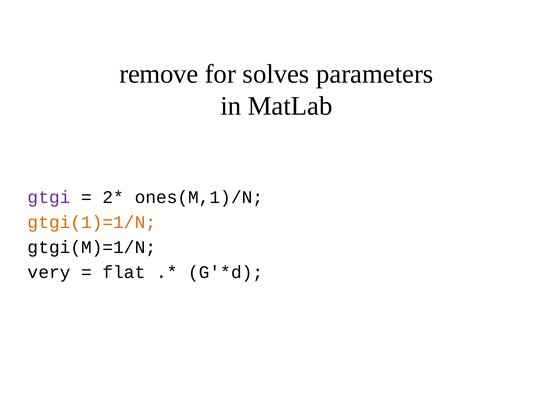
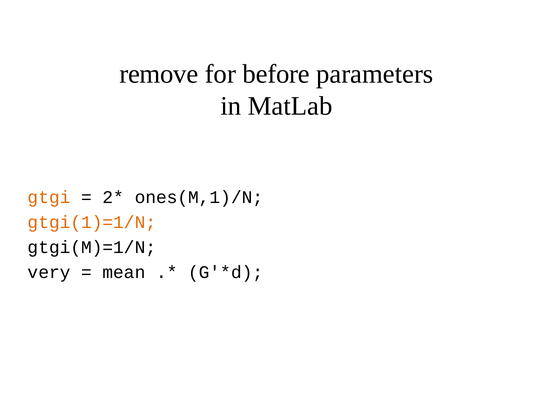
solves: solves -> before (276, 74)
gtgi colour: purple -> orange (49, 197)
flat: flat -> mean (124, 272)
